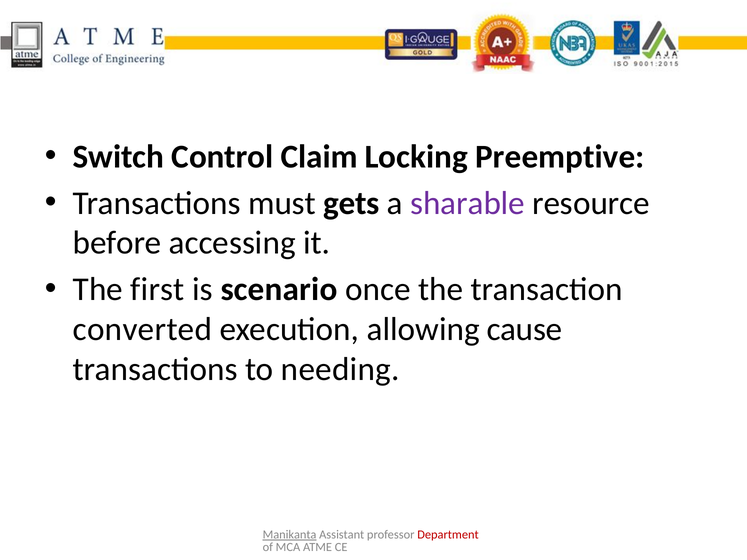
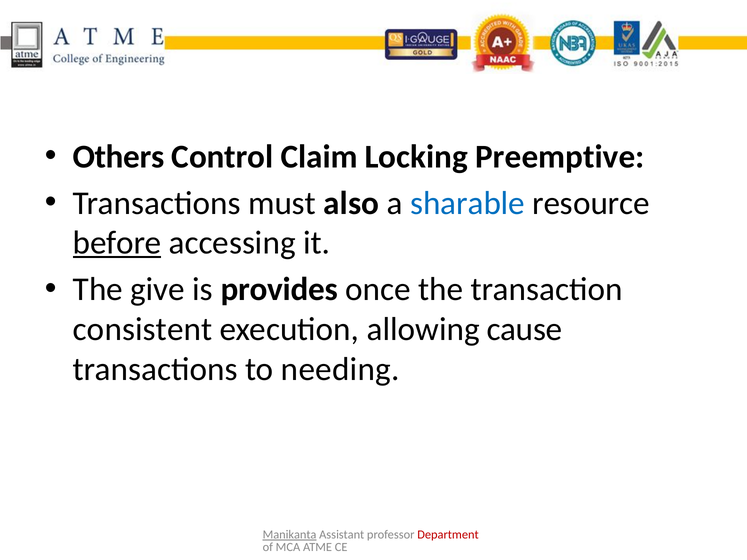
Switch: Switch -> Others (119, 157)
gets: gets -> also (351, 203)
sharable colour: purple -> blue (468, 203)
before underline: none -> present (117, 243)
first: first -> give (158, 290)
scenario: scenario -> provides (279, 290)
converted: converted -> consistent (143, 329)
